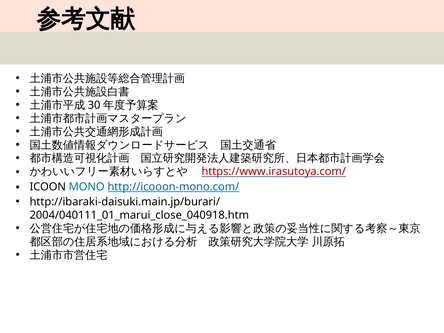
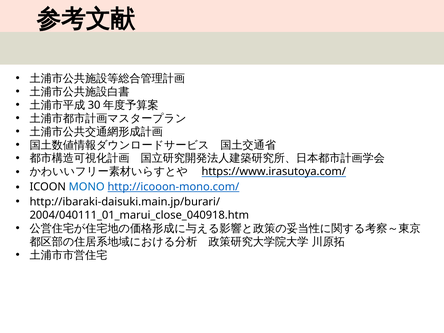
https://www.irasutoya.com/ colour: red -> black (274, 172)
